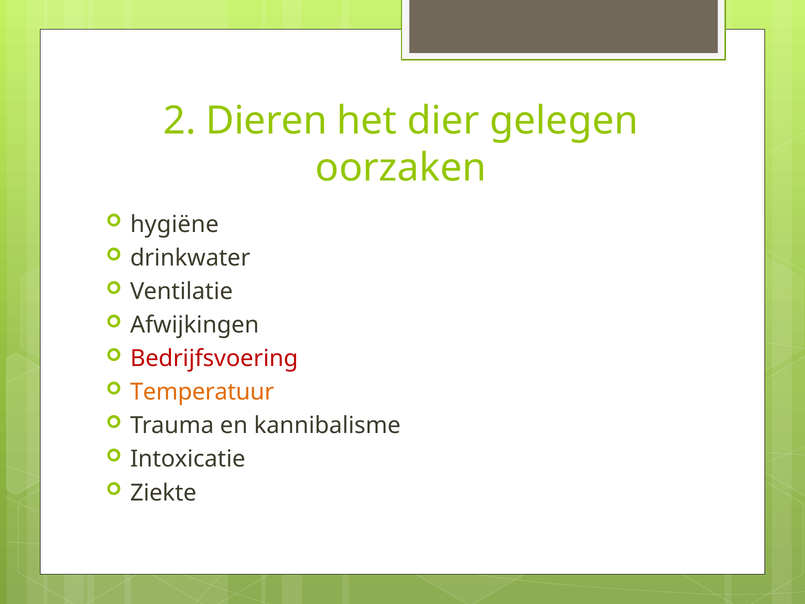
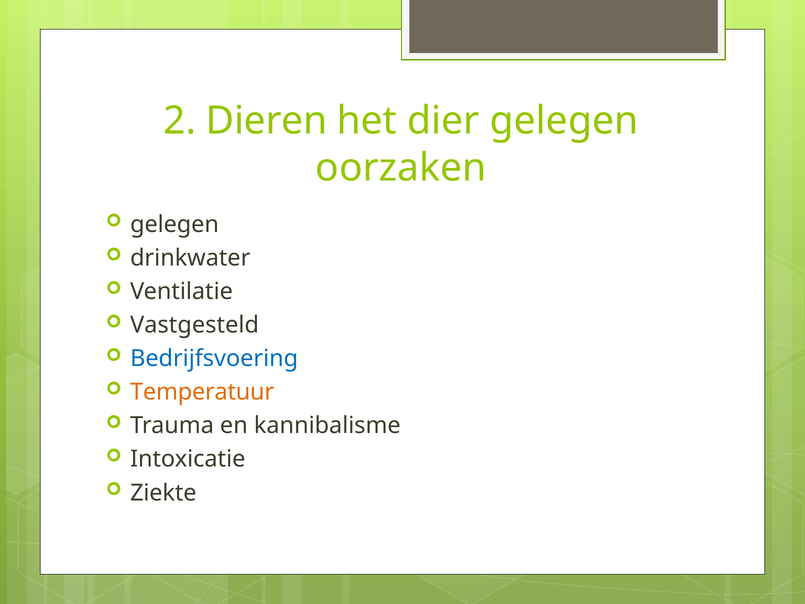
hygiëne: hygiëne -> gelegen (175, 224)
Afwijkingen: Afwijkingen -> Vastgesteld (195, 325)
Bedrijfsvoering colour: red -> blue (214, 358)
